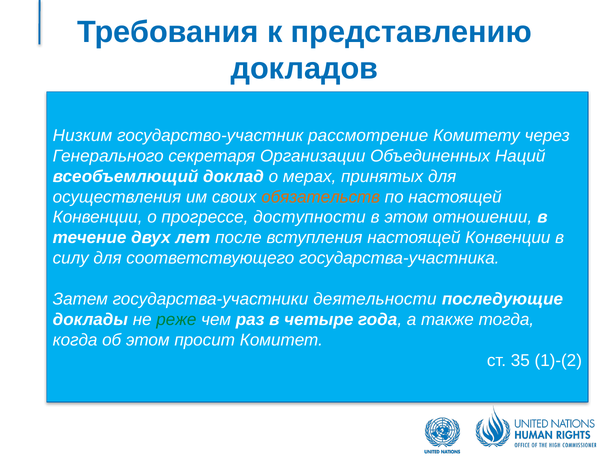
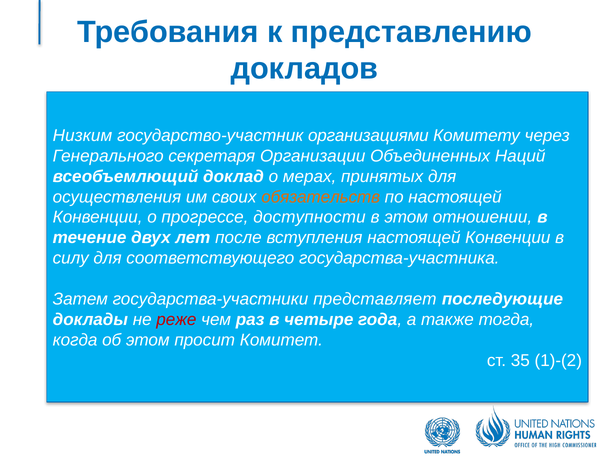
рассмотрение: рассмотрение -> организациями (368, 135)
деятельности: деятельности -> представляет (375, 299)
реже colour: green -> red (176, 319)
